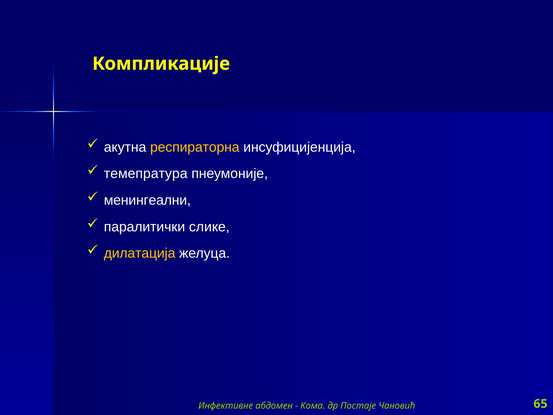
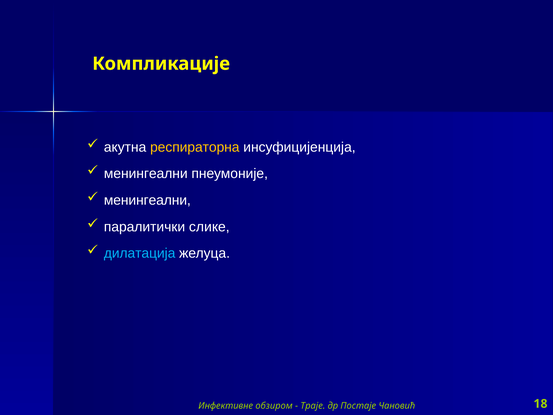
темепратура: темепратура -> менингеални (146, 174)
дилатација colour: yellow -> light blue (140, 253)
абдомен: абдомен -> обзиром (274, 406)
Кома: Кома -> Траје (313, 406)
65: 65 -> 18 (540, 404)
